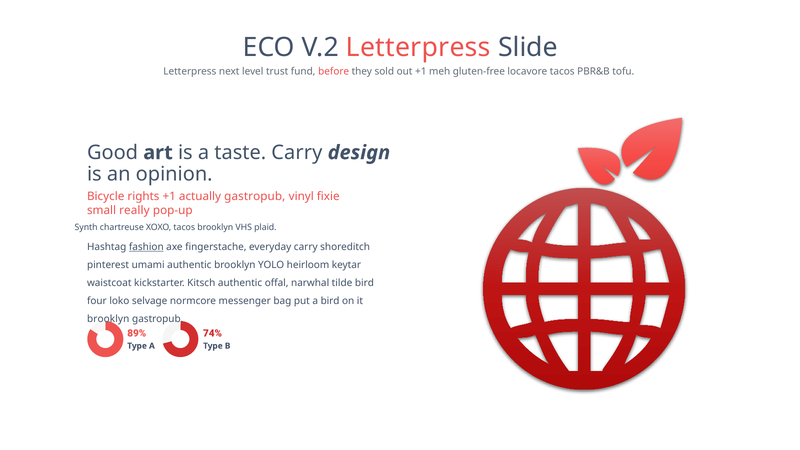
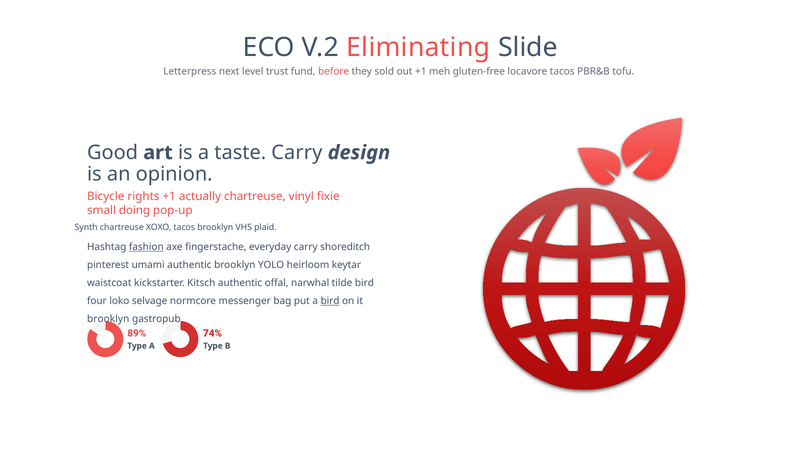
V.2 Letterpress: Letterpress -> Eliminating (418, 48)
actually gastropub: gastropub -> chartreuse (255, 196)
really: really -> doing (135, 210)
bird underline: none -> present (330, 301)
